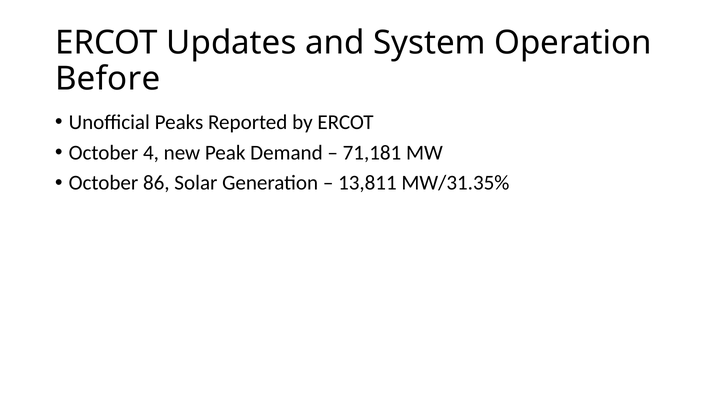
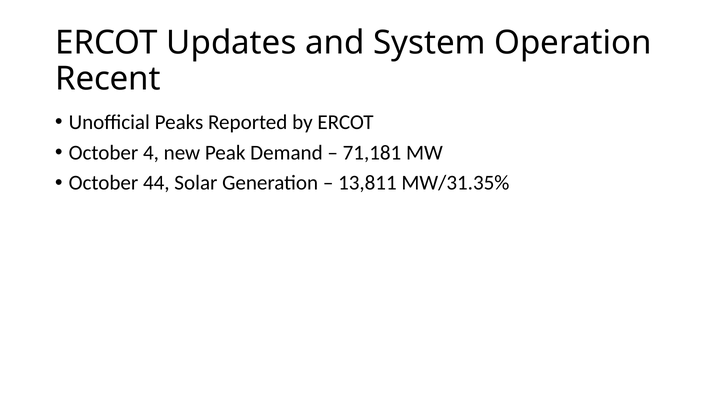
Before: Before -> Recent (108, 79)
86: 86 -> 44 (156, 183)
